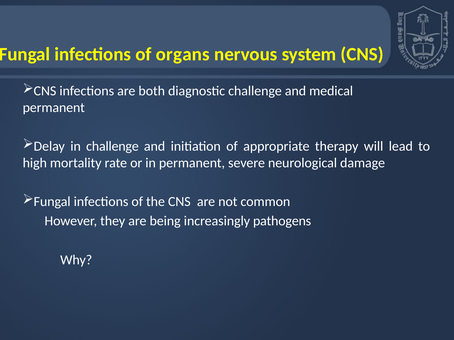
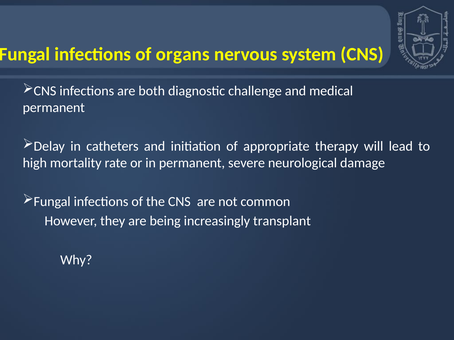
in challenge: challenge -> catheters (112, 146)
pathogens: pathogens -> transplant (282, 221)
